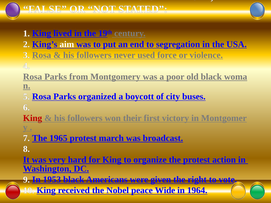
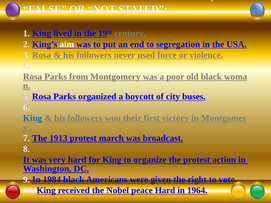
King colour: red -> blue (33, 118)
1965: 1965 -> 1913 (58, 138)
1953: 1953 -> 1984 (52, 180)
peace Wide: Wide -> Hard (165, 191)
